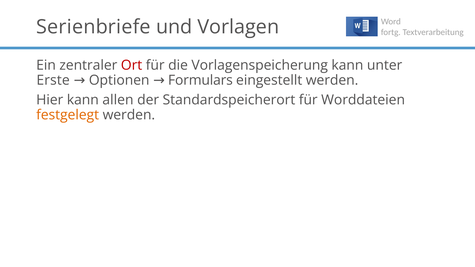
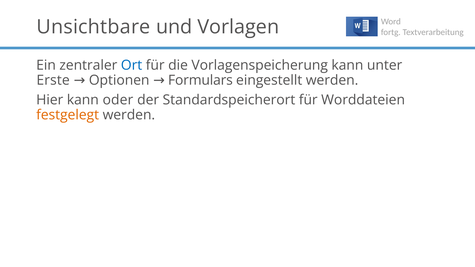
Serienbriefe: Serienbriefe -> Unsichtbare (93, 27)
Ort colour: red -> blue (132, 65)
allen: allen -> oder (118, 100)
